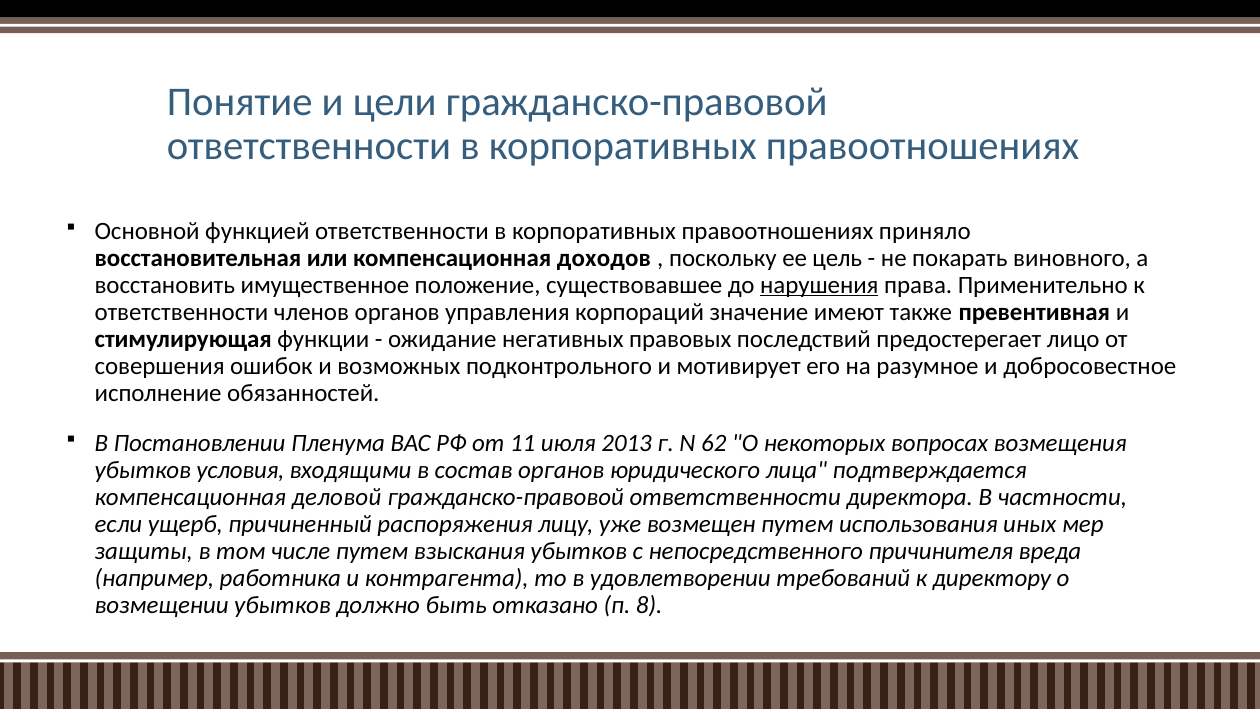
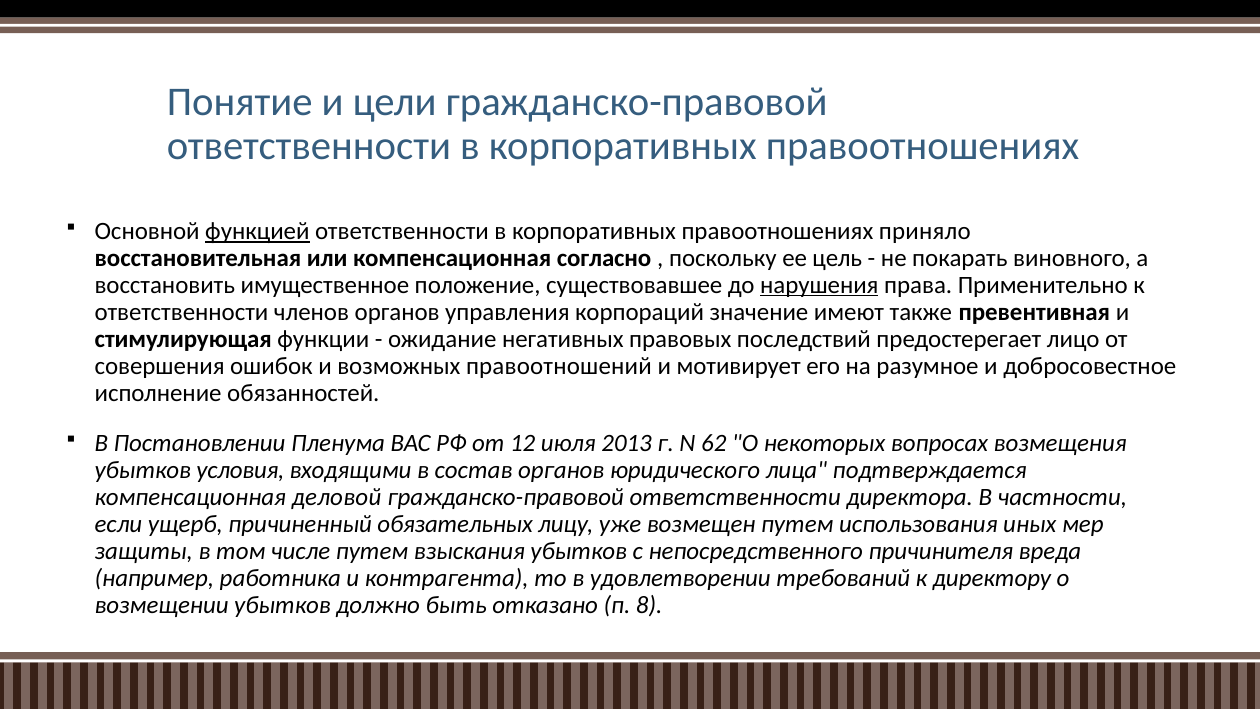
функцией underline: none -> present (257, 231)
доходов: доходов -> согласно (604, 258)
подконтрольного: подконтрольного -> правоотношений (559, 366)
11: 11 -> 12 (523, 443)
распоряжения: распоряжения -> обязательных (455, 524)
